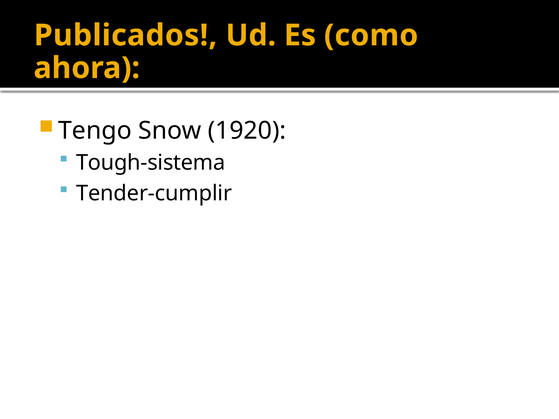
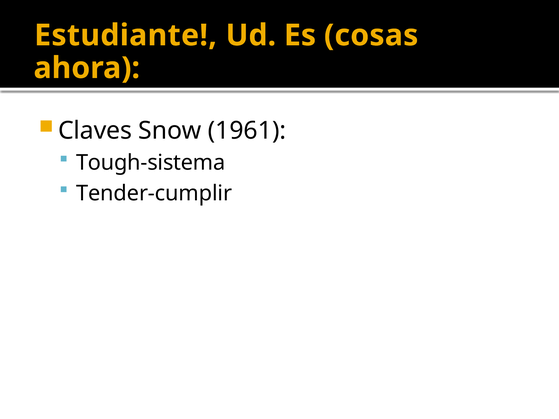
Publicados: Publicados -> Estudiante (126, 35)
como: como -> cosas (371, 35)
Tengo: Tengo -> Claves (95, 131)
1920: 1920 -> 1961 (247, 131)
